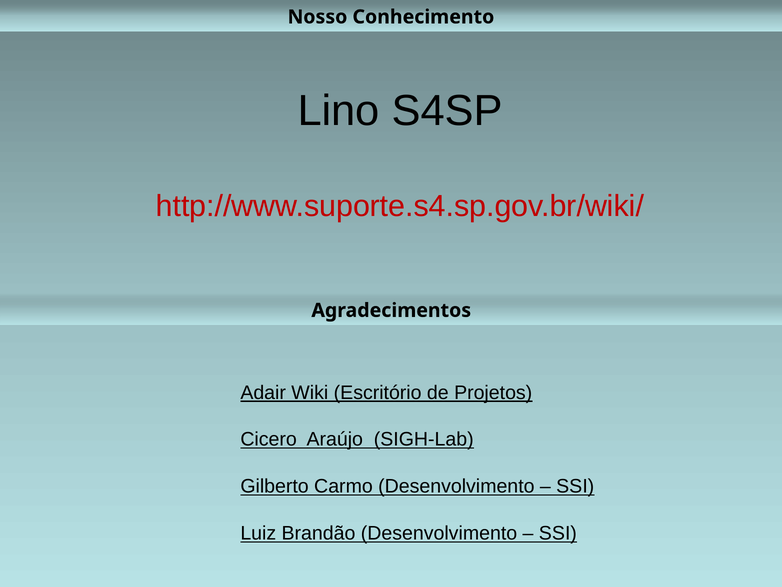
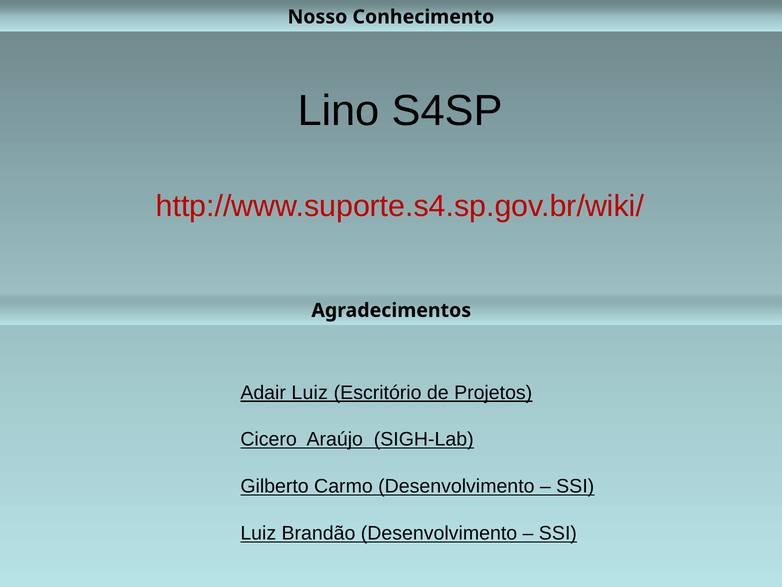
Adair Wiki: Wiki -> Luiz (310, 392)
